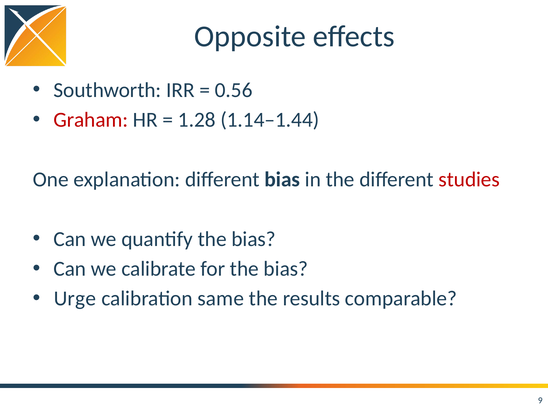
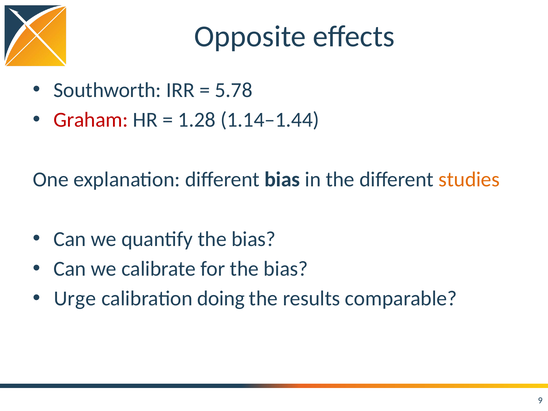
0.56: 0.56 -> 5.78 (234, 90)
studies colour: red -> orange (469, 179)
same: same -> doing (221, 299)
